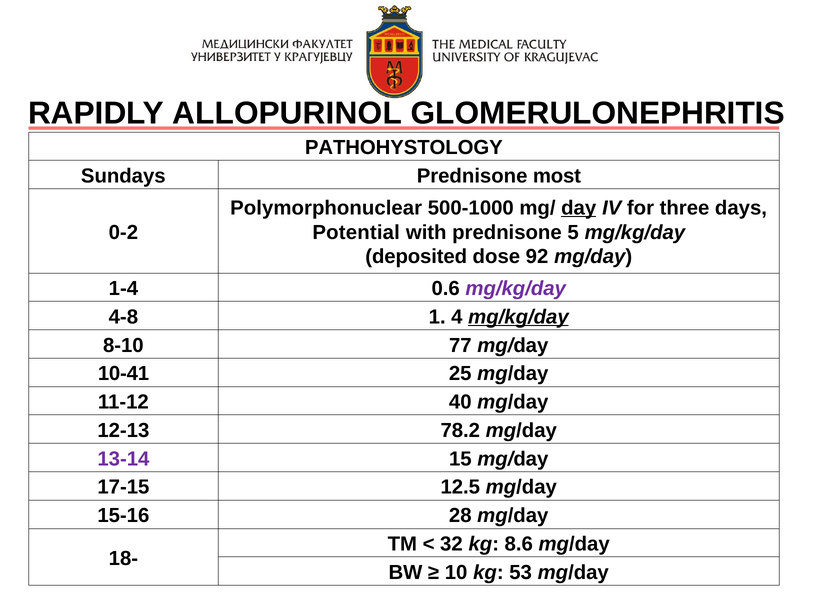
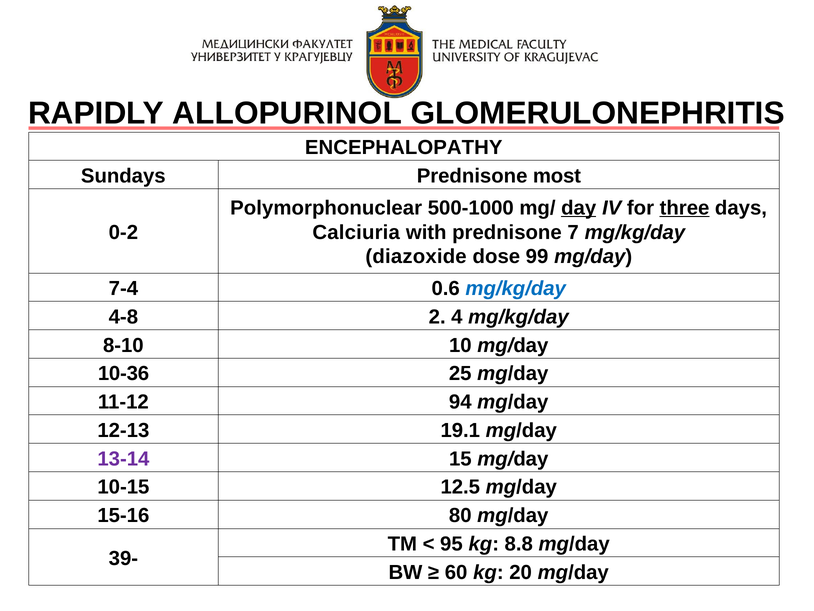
PATHOHYSTOLOGY: PATHOHYSTOLOGY -> ENCEPHALOPATHY (404, 147)
three underline: none -> present (685, 208)
Potential: Potential -> Calciuria (356, 232)
5: 5 -> 7 (573, 232)
deposited: deposited -> diazoxide (416, 257)
92: 92 -> 99 (537, 257)
1-4: 1-4 -> 7-4 (123, 288)
mg/kg/day colour: purple -> blue (516, 288)
1: 1 -> 2 (437, 317)
mg/kg/day underline: present -> none (518, 317)
77: 77 -> 10 (460, 345)
10-41: 10-41 -> 10-36 (123, 373)
40: 40 -> 94 (460, 402)
78.2: 78.2 -> 19.1 (460, 430)
17-15: 17-15 -> 10-15 (123, 487)
28: 28 -> 80 (460, 515)
32: 32 -> 95 (451, 544)
8.6: 8.6 -> 8.8 (519, 544)
18-: 18- -> 39- (123, 558)
10: 10 -> 60 (456, 572)
53: 53 -> 20 (521, 572)
